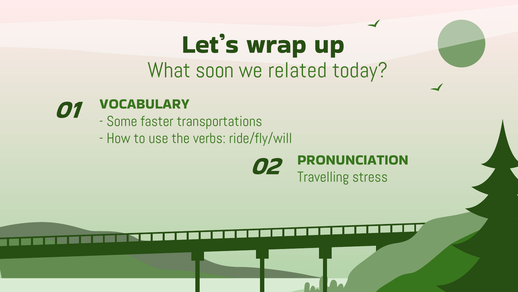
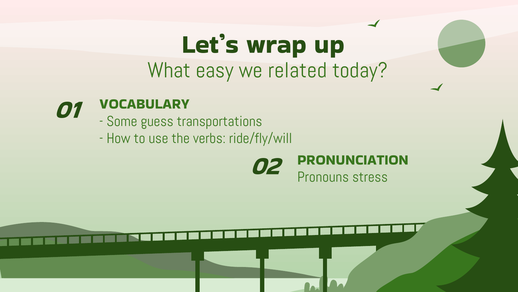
soon: soon -> easy (215, 70)
faster: faster -> guess (157, 121)
Travelling: Travelling -> Pronouns (323, 177)
